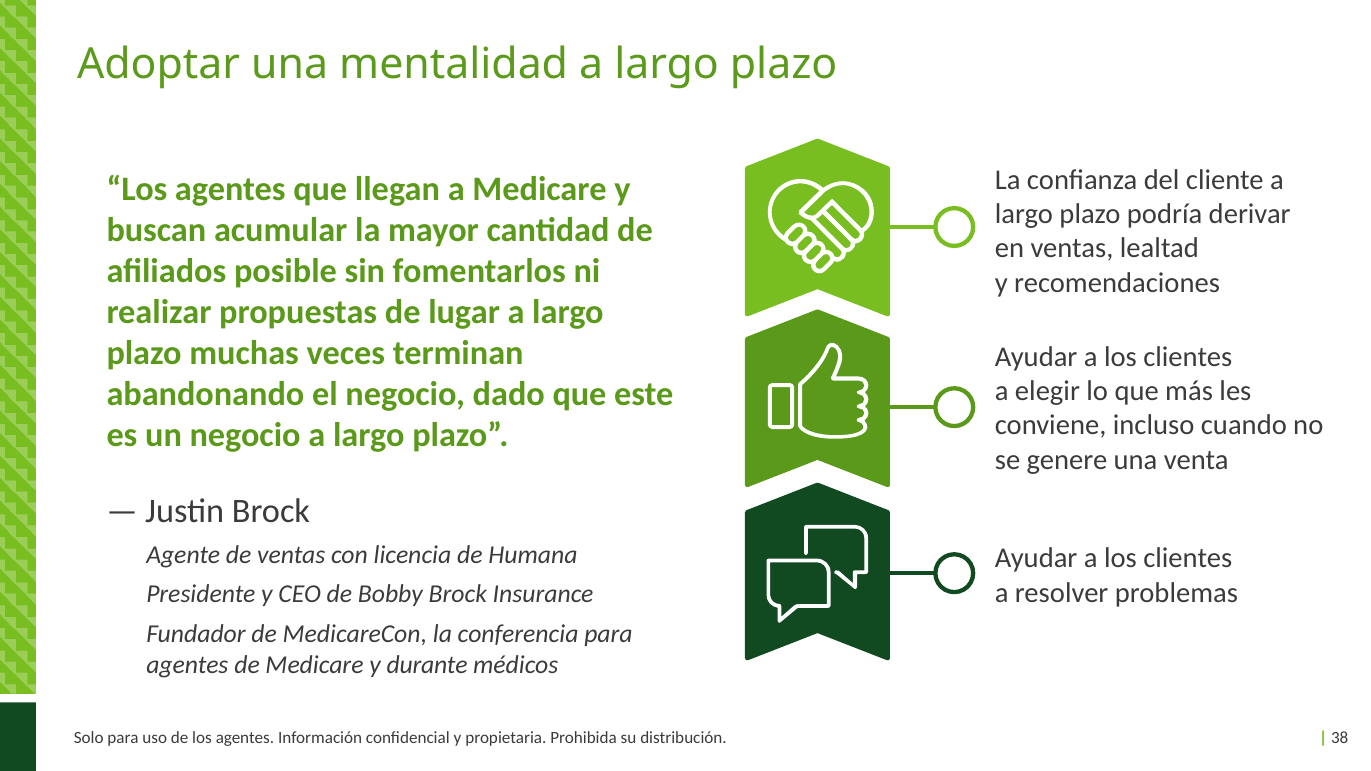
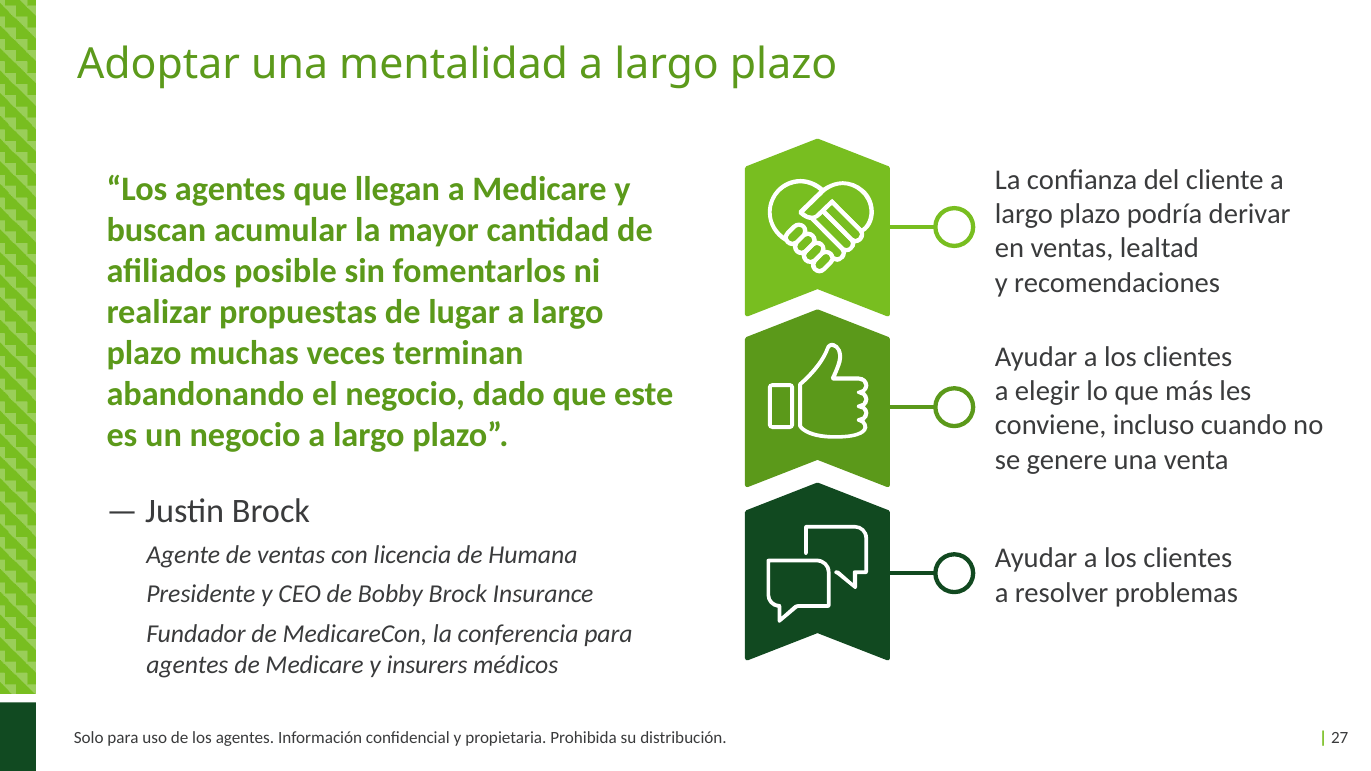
durante: durante -> insurers (427, 665)
38: 38 -> 27 (1340, 738)
